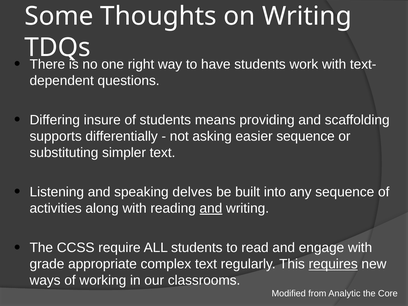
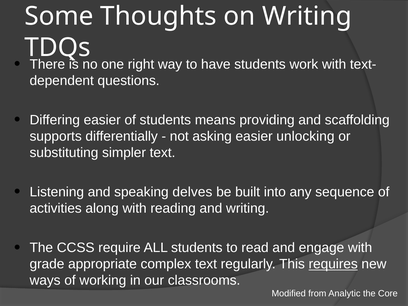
Differing insure: insure -> easier (102, 120)
easier sequence: sequence -> unlocking (305, 136)
and underline: present -> none (211, 208)
